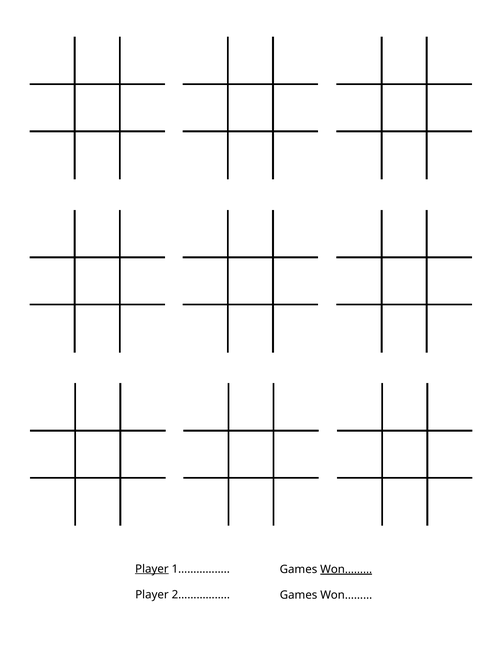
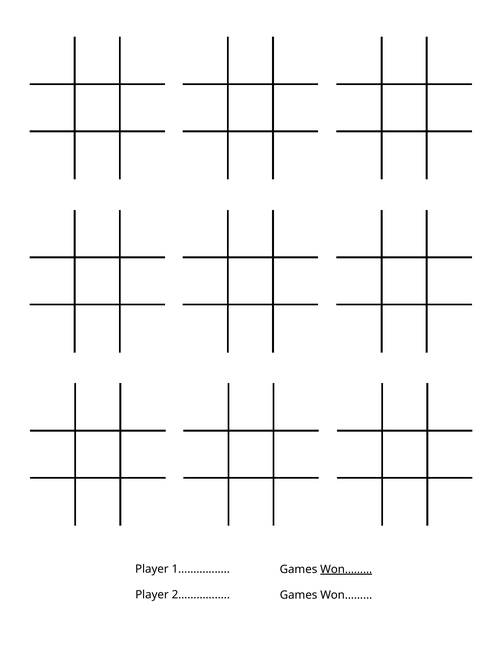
Player underline: present -> none (152, 569)
